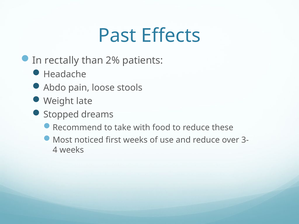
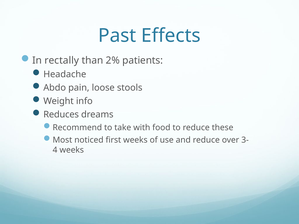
late: late -> info (84, 101)
Stopped: Stopped -> Reduces (61, 115)
